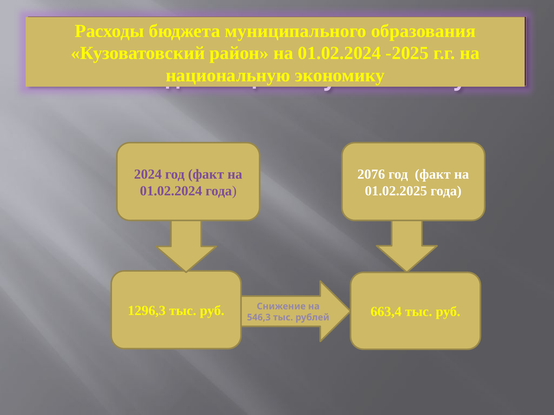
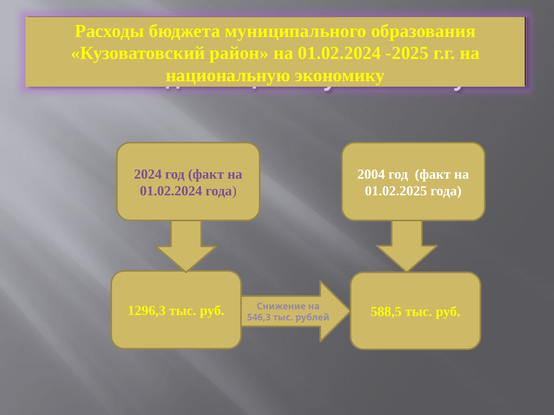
2076: 2076 -> 2004 (371, 174)
663,4: 663,4 -> 588,5 (386, 312)
